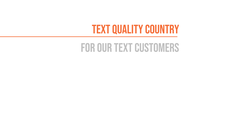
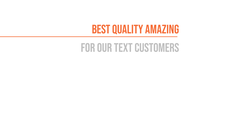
TEXT: TEXT -> BEST (101, 30)
COUNTRY: COUNTRY -> AMAZING (162, 30)
